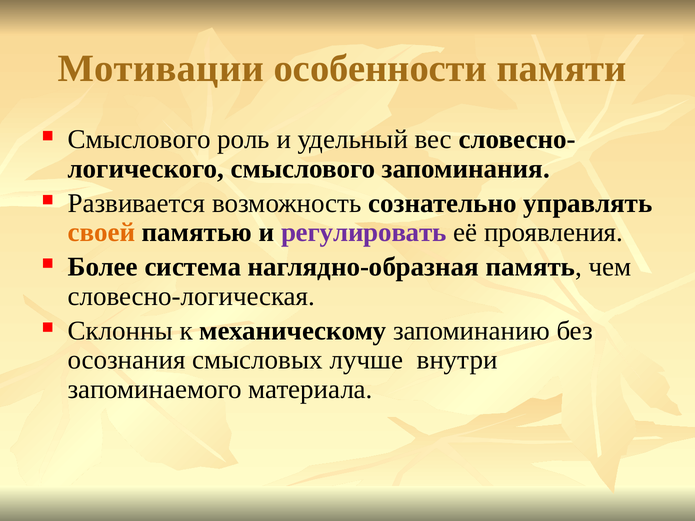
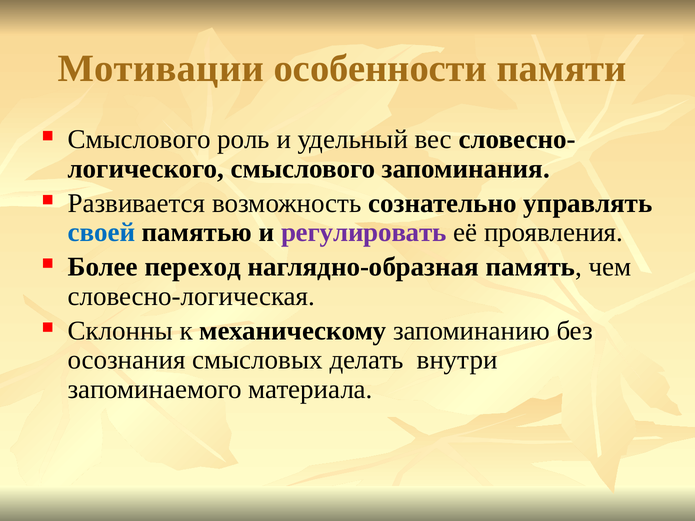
своей colour: orange -> blue (101, 233)
система: система -> переход (193, 267)
лучше: лучше -> делать (367, 360)
